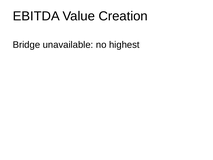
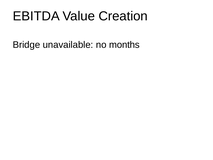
highest: highest -> months (124, 45)
